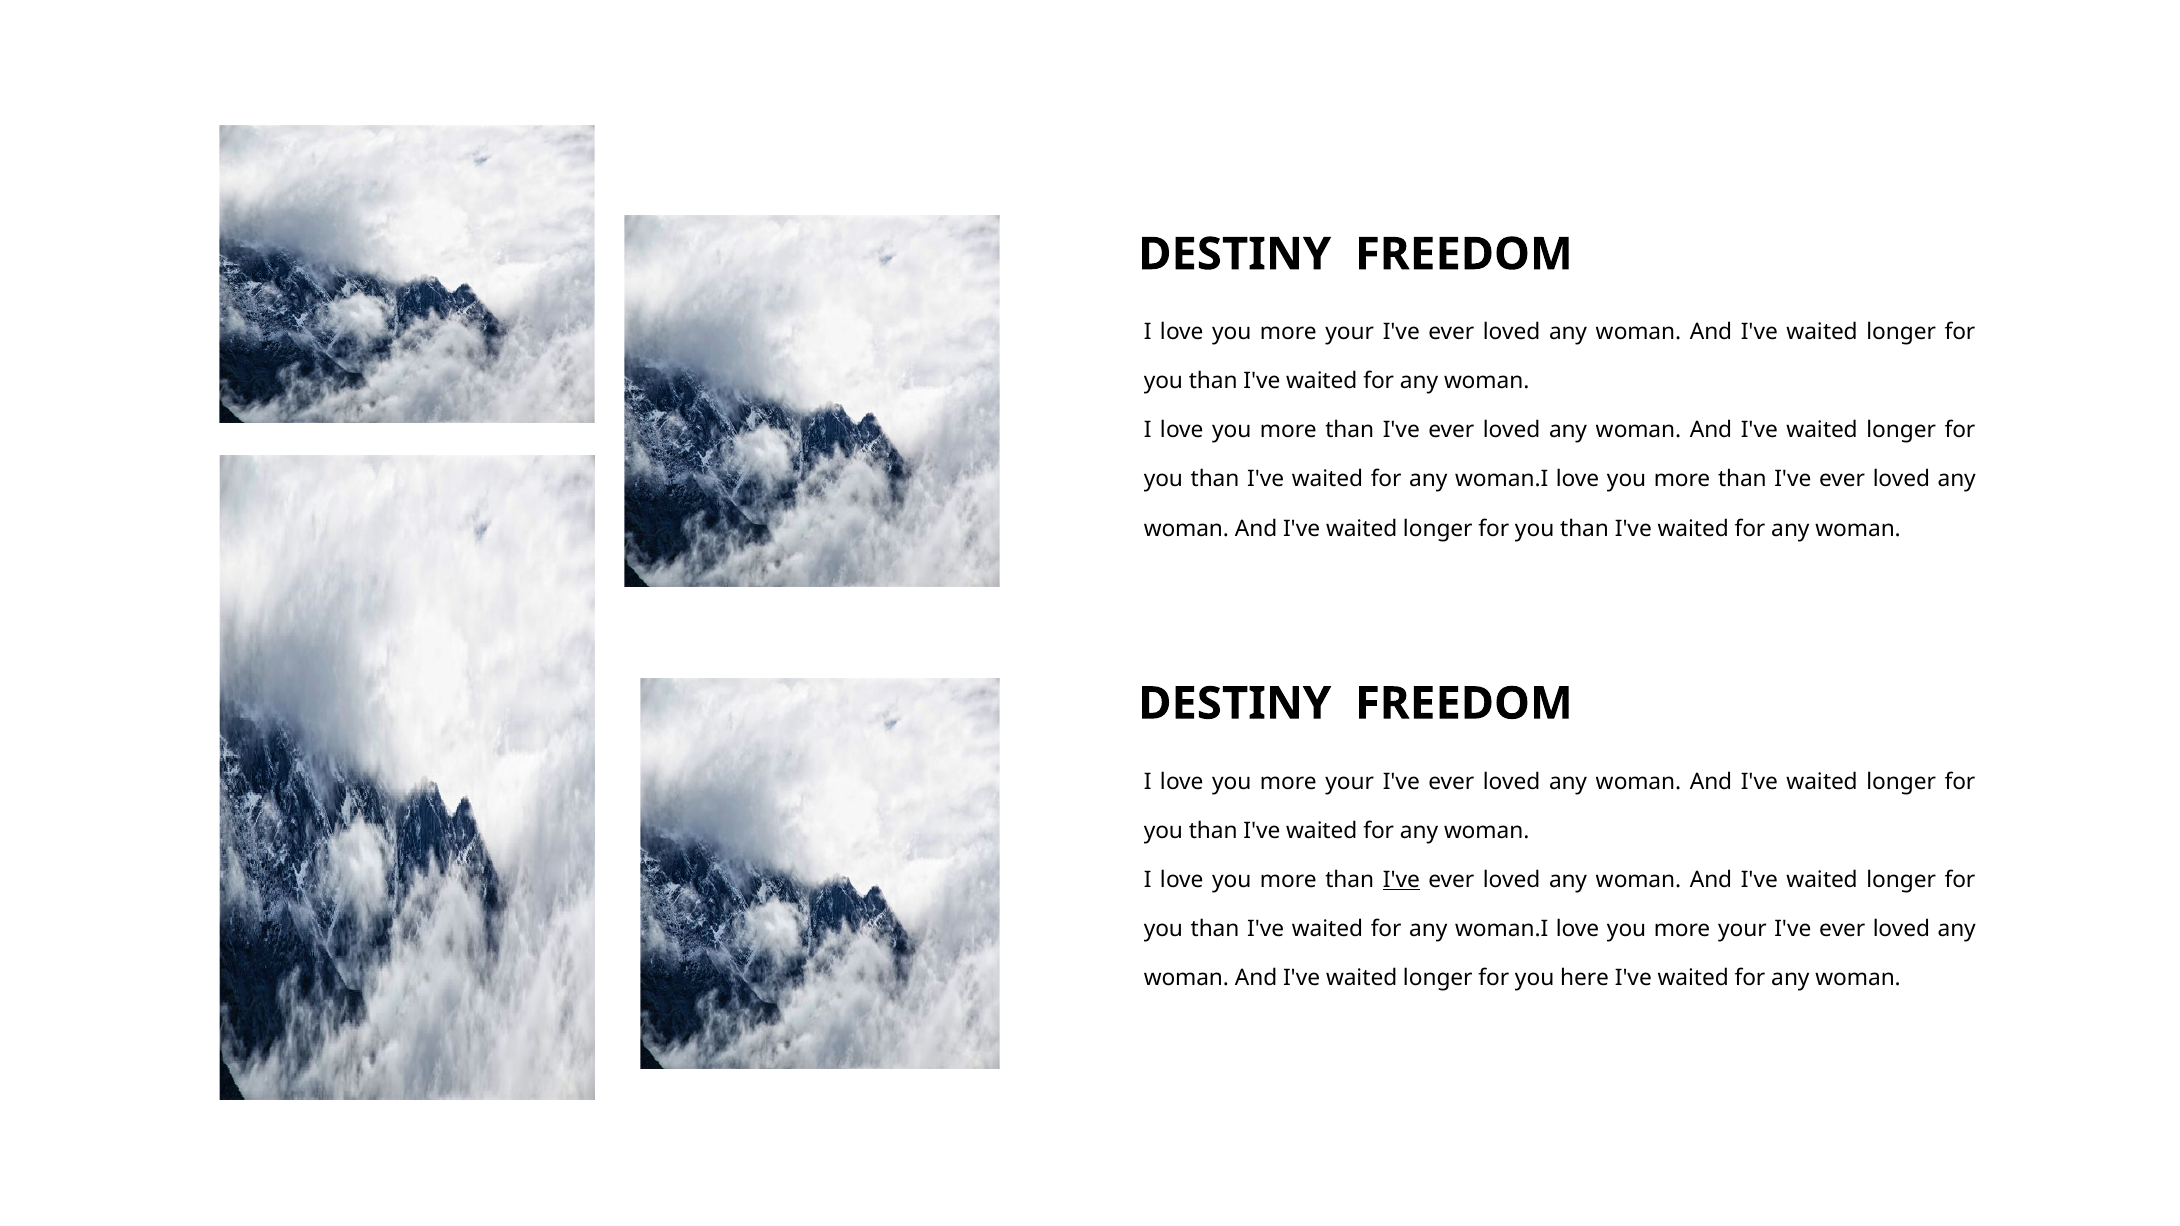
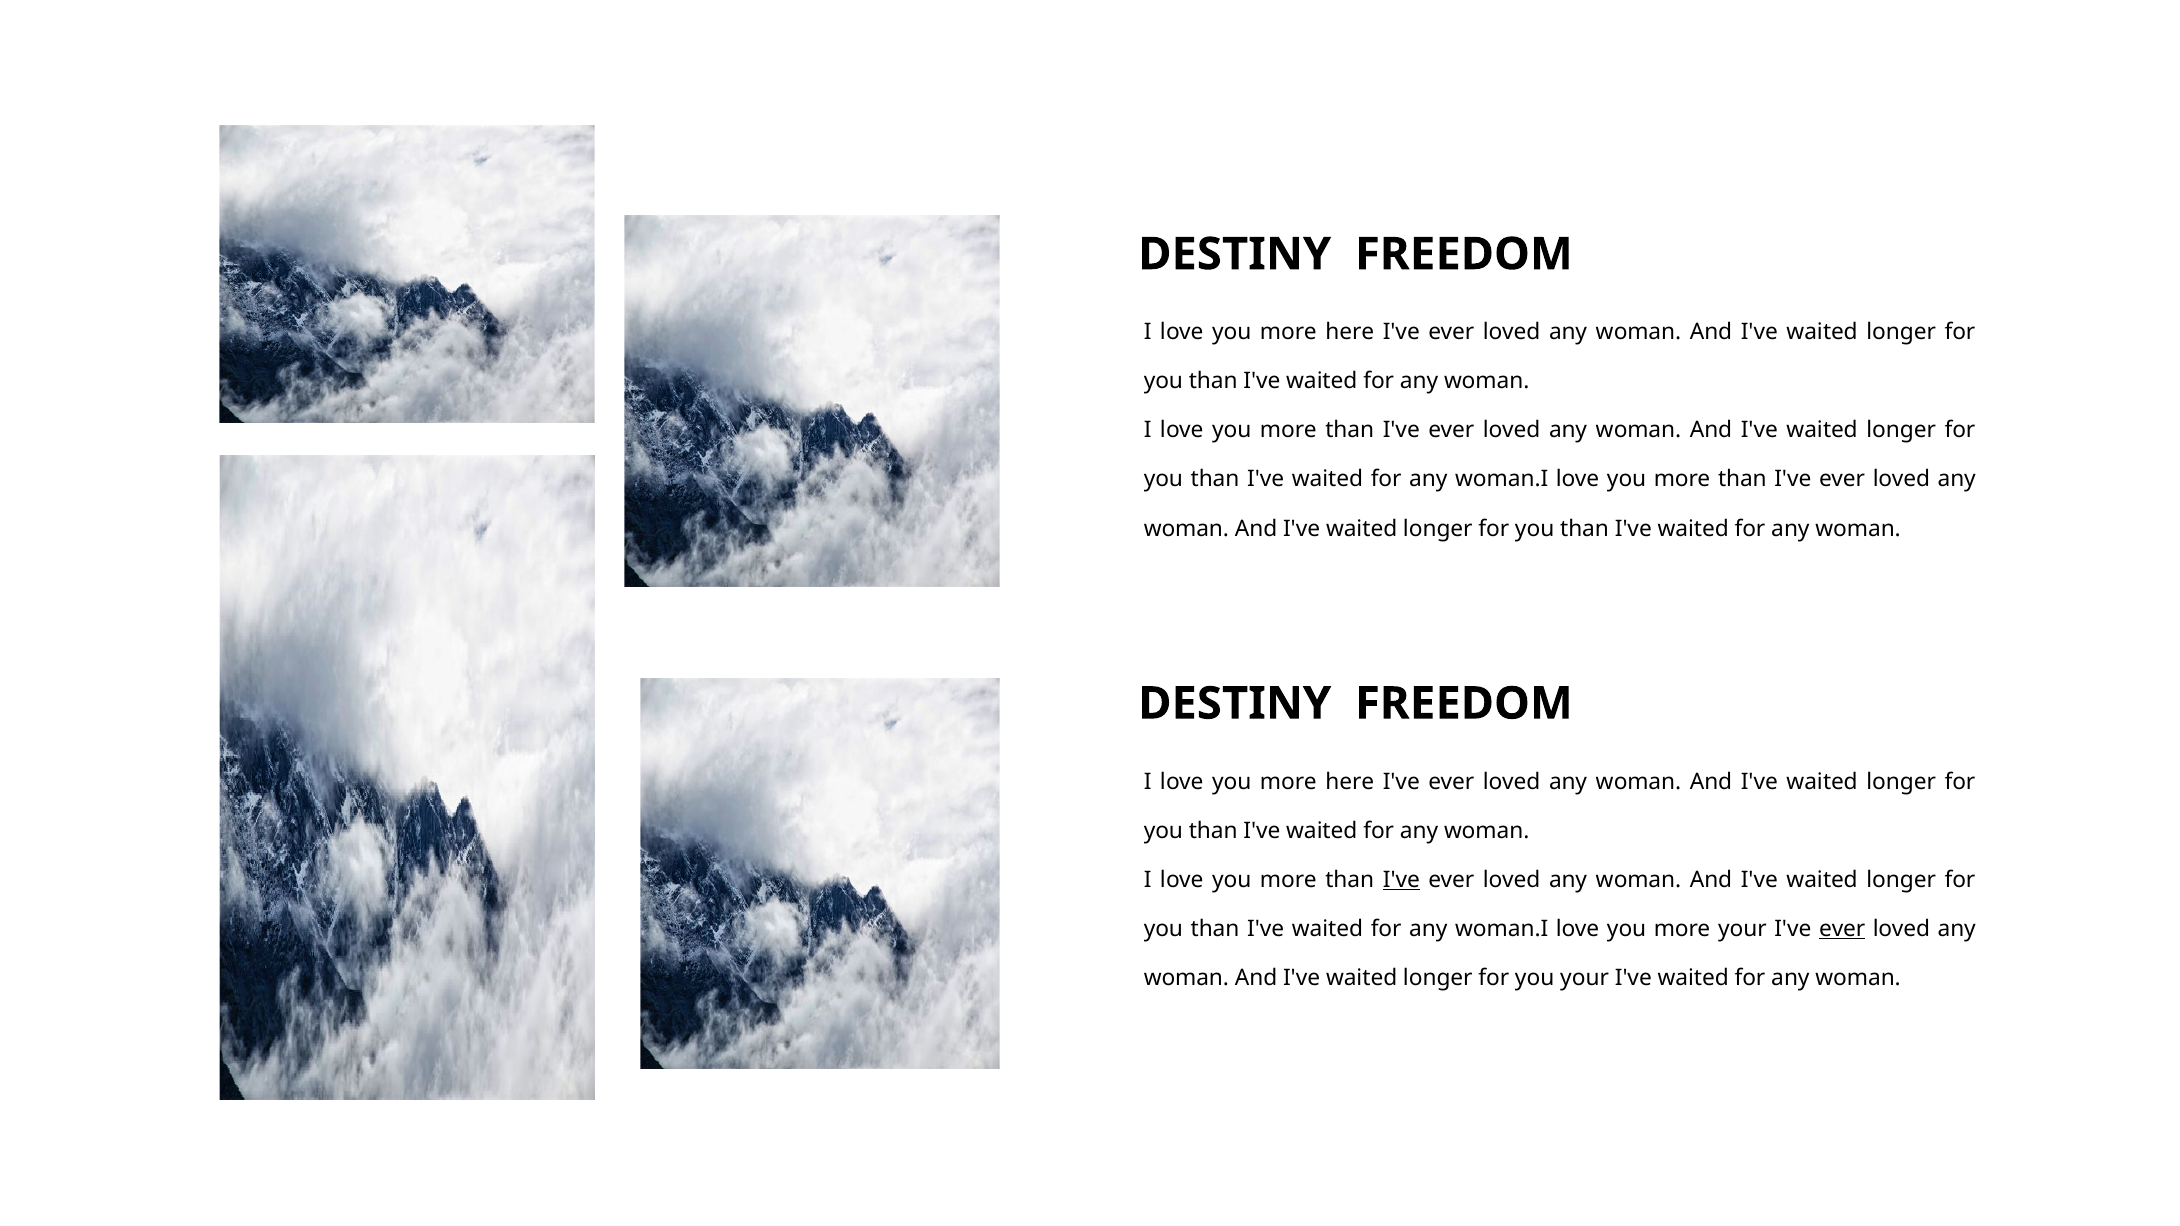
your: your -> here (1350, 332)
your: your -> here (1350, 782)
ever underline: none -> present (1842, 929)
you here: here -> your (1585, 978)
